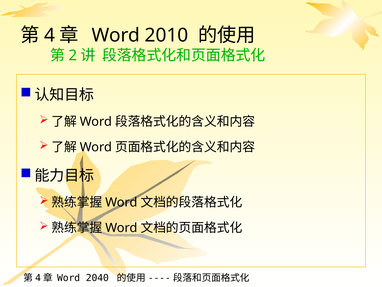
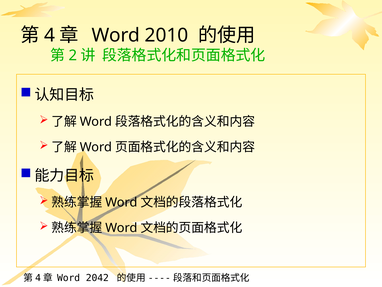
2040: 2040 -> 2042 (97, 278)
